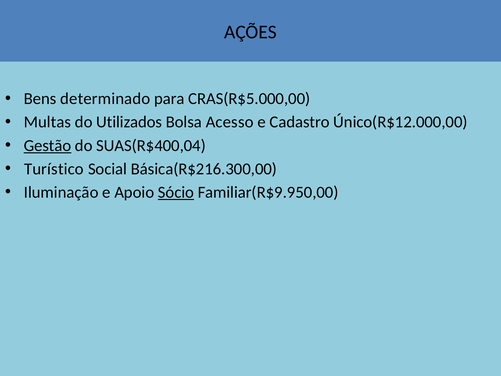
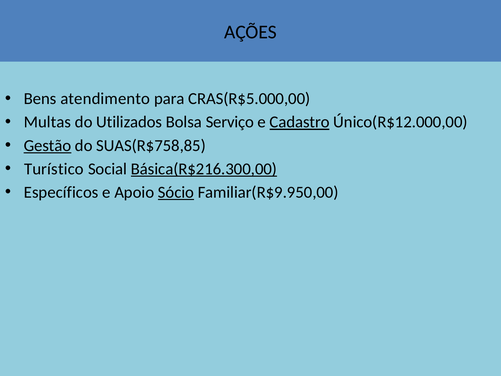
determinado: determinado -> atendimento (105, 99)
Acesso: Acesso -> Serviço (230, 122)
Cadastro underline: none -> present (300, 122)
SUAS(R$400,04: SUAS(R$400,04 -> SUAS(R$758,85 (151, 145)
Básica(R$216.300,00 underline: none -> present (204, 169)
Iluminação: Iluminação -> Específicos (61, 192)
